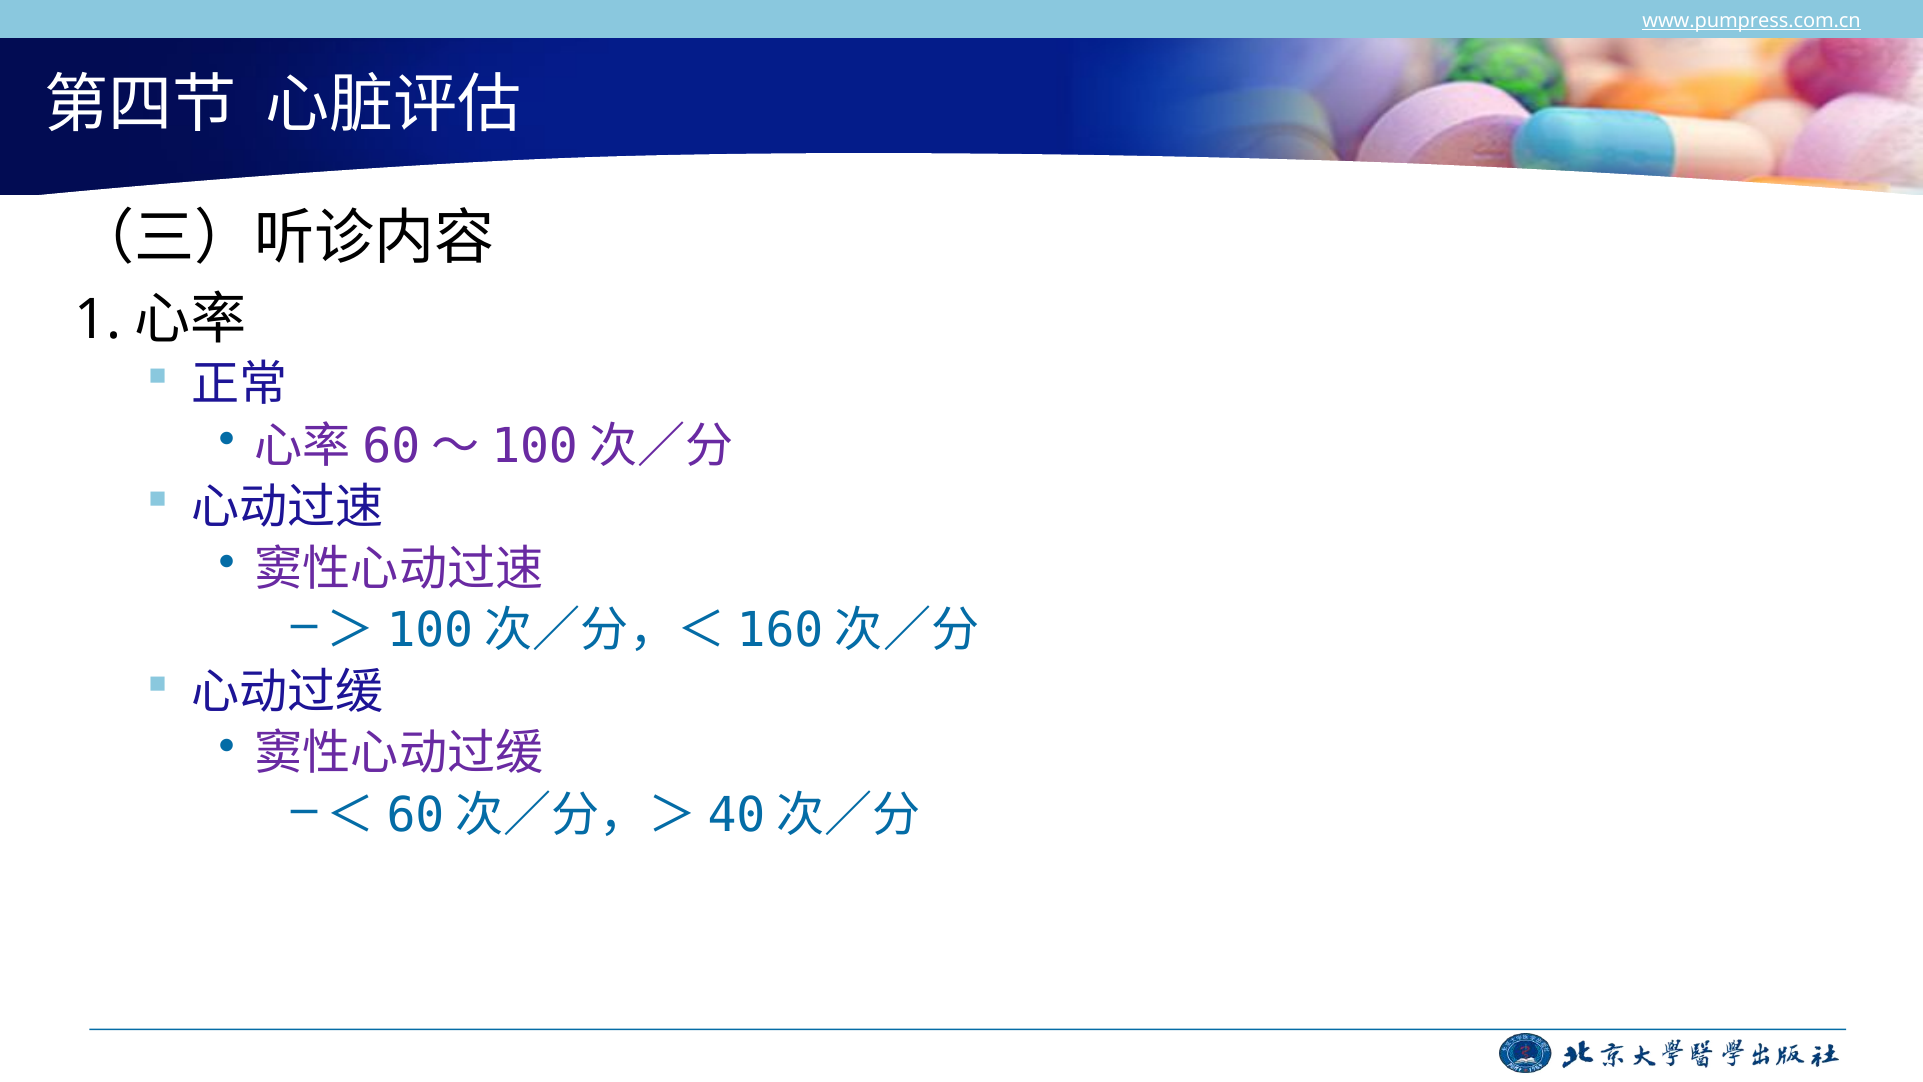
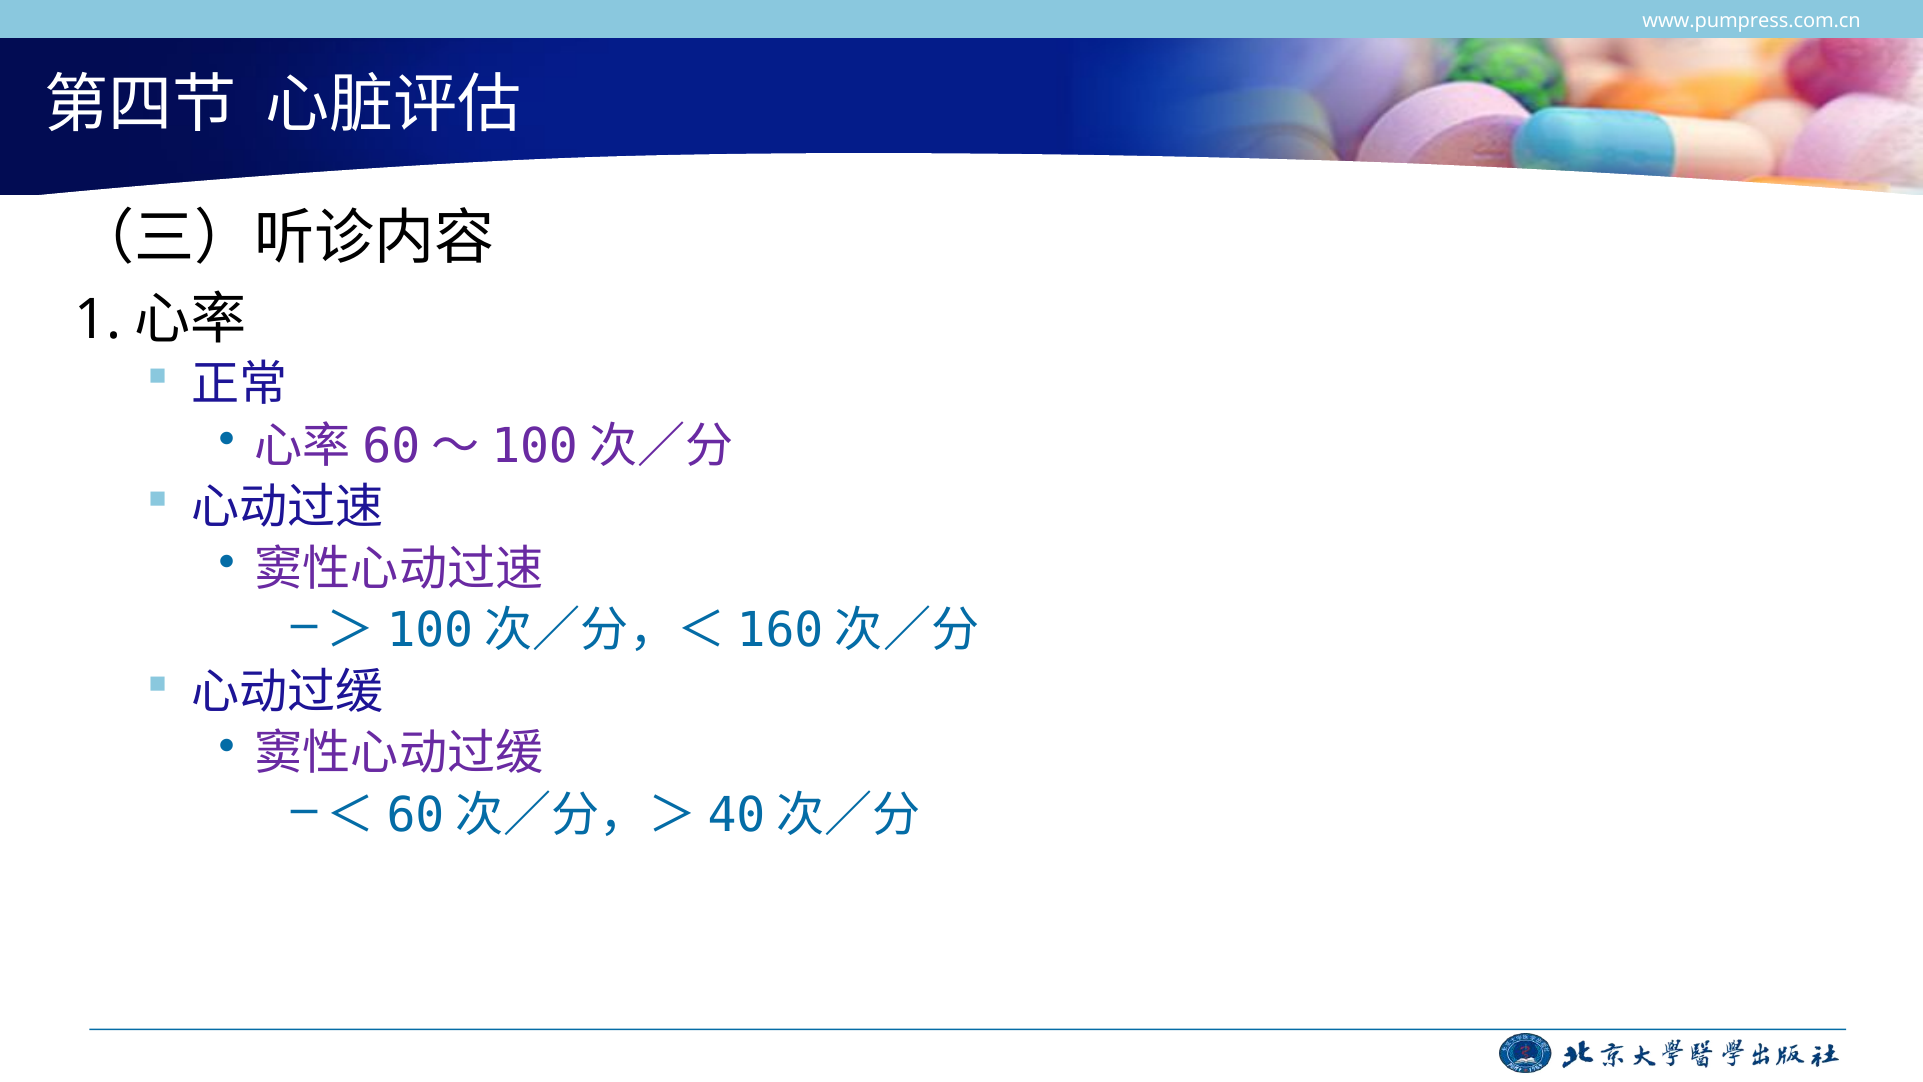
www.pumpress.com.cn underline: present -> none (1752, 21)
